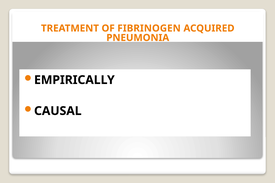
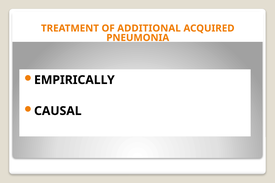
FIBRINOGEN: FIBRINOGEN -> ADDITIONAL (149, 28)
